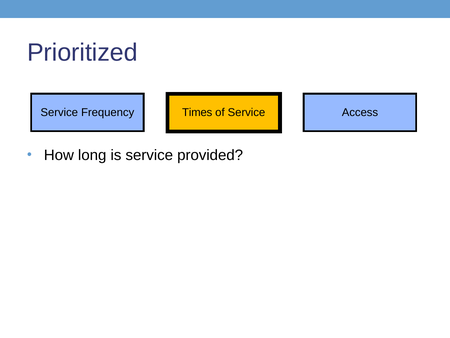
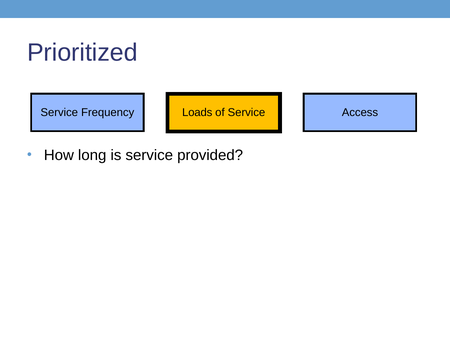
Times: Times -> Loads (197, 112)
